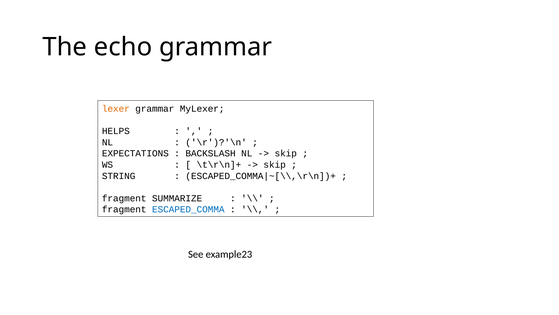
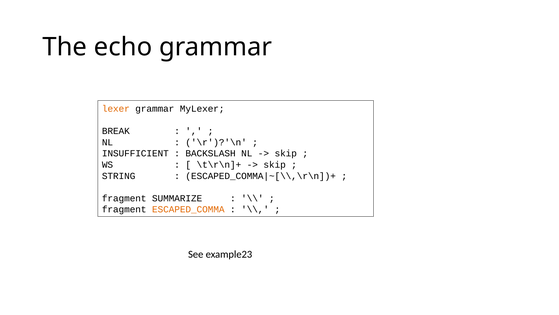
HELPS: HELPS -> BREAK (116, 131)
EXPECTATIONS: EXPECTATIONS -> INSUFFICIENT (135, 153)
ESCAPED_COMMA colour: blue -> orange (188, 209)
